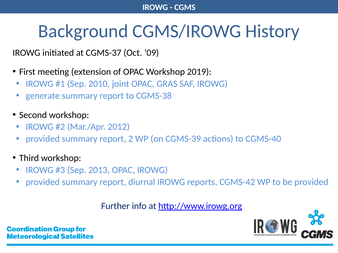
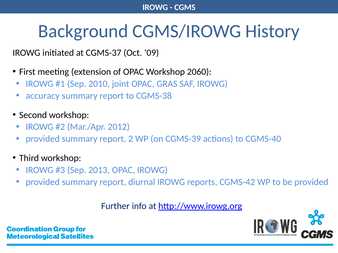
2019: 2019 -> 2060 (199, 72)
generate: generate -> accuracy (43, 96)
